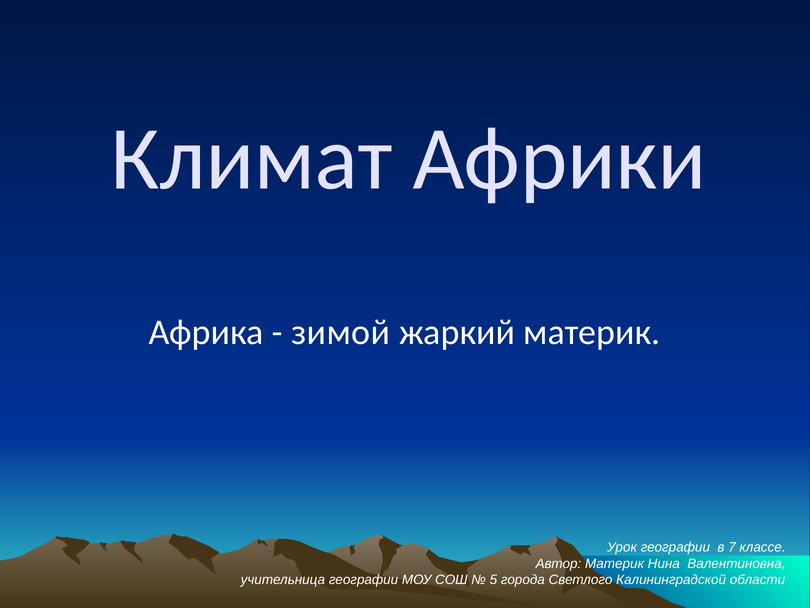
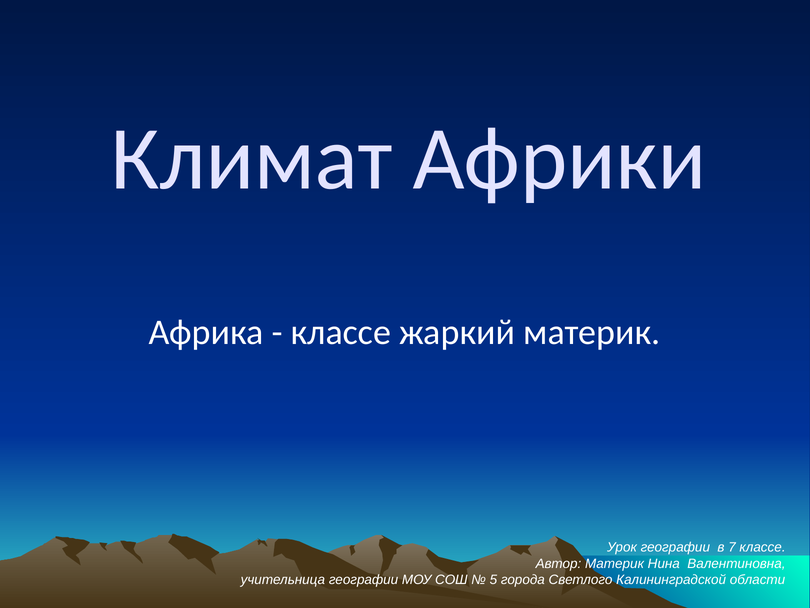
зимой: зимой -> классе (341, 332)
